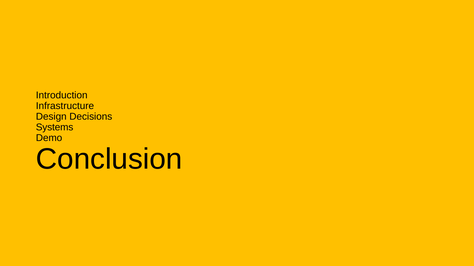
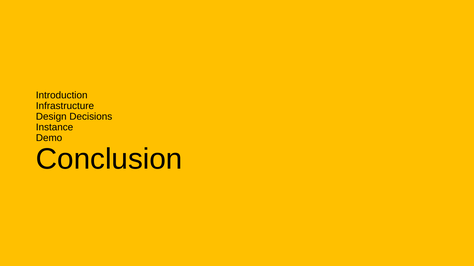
Systems: Systems -> Instance (55, 128)
